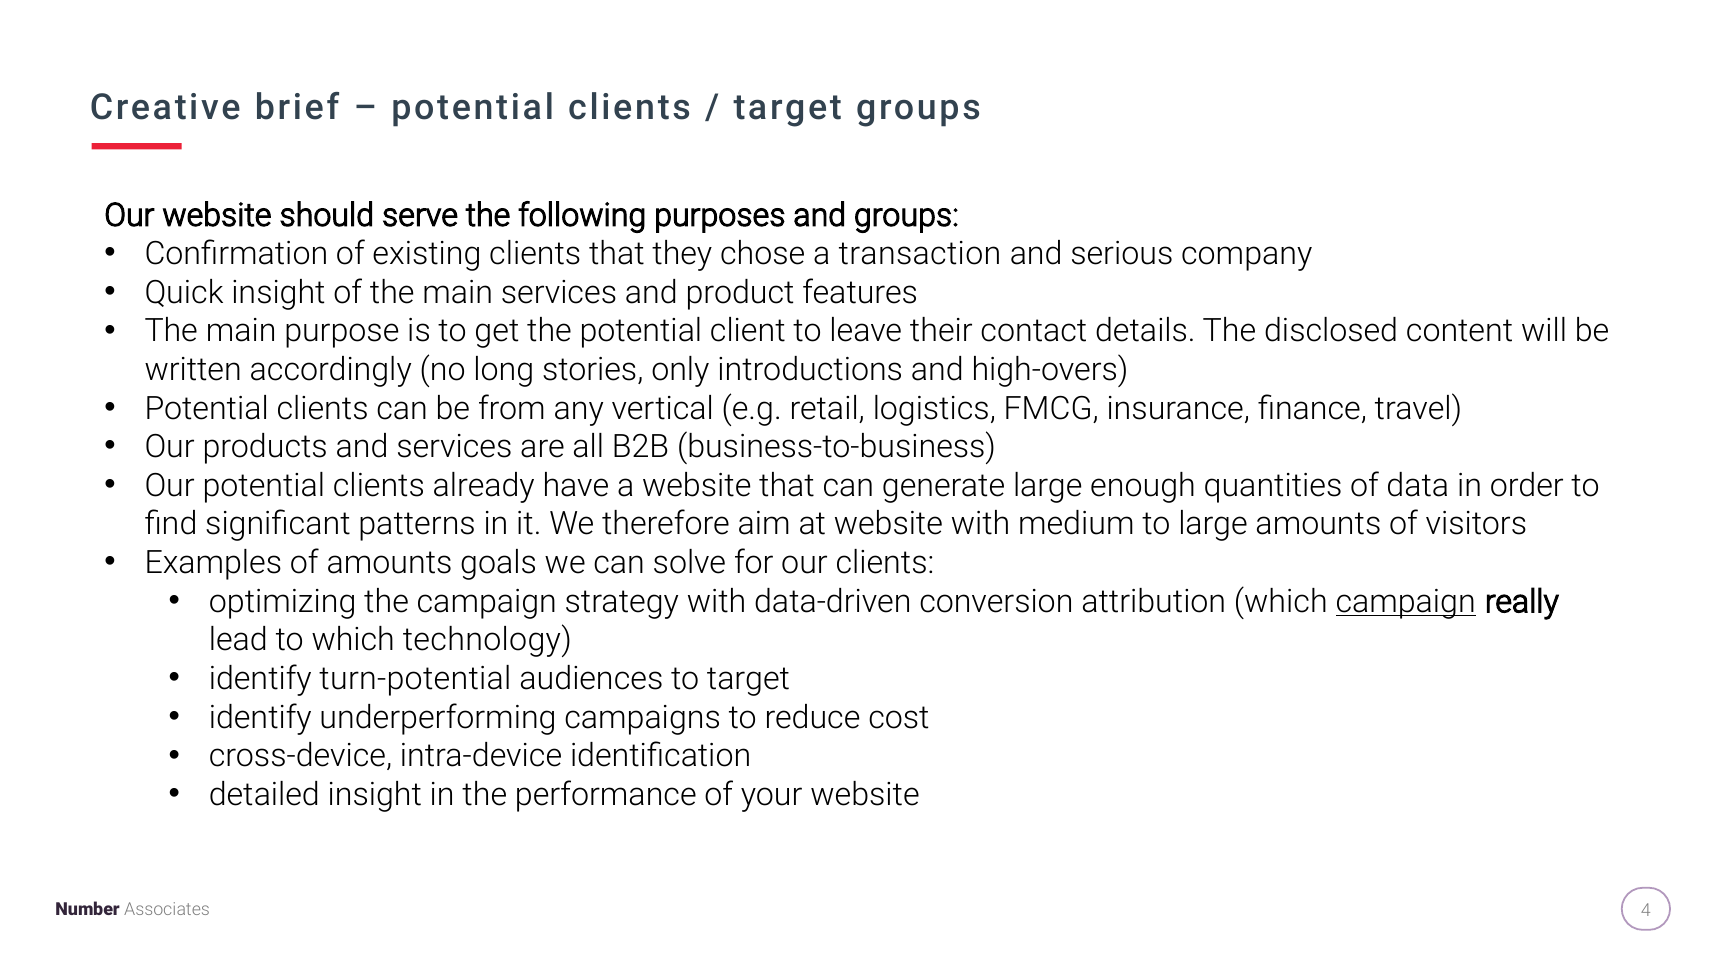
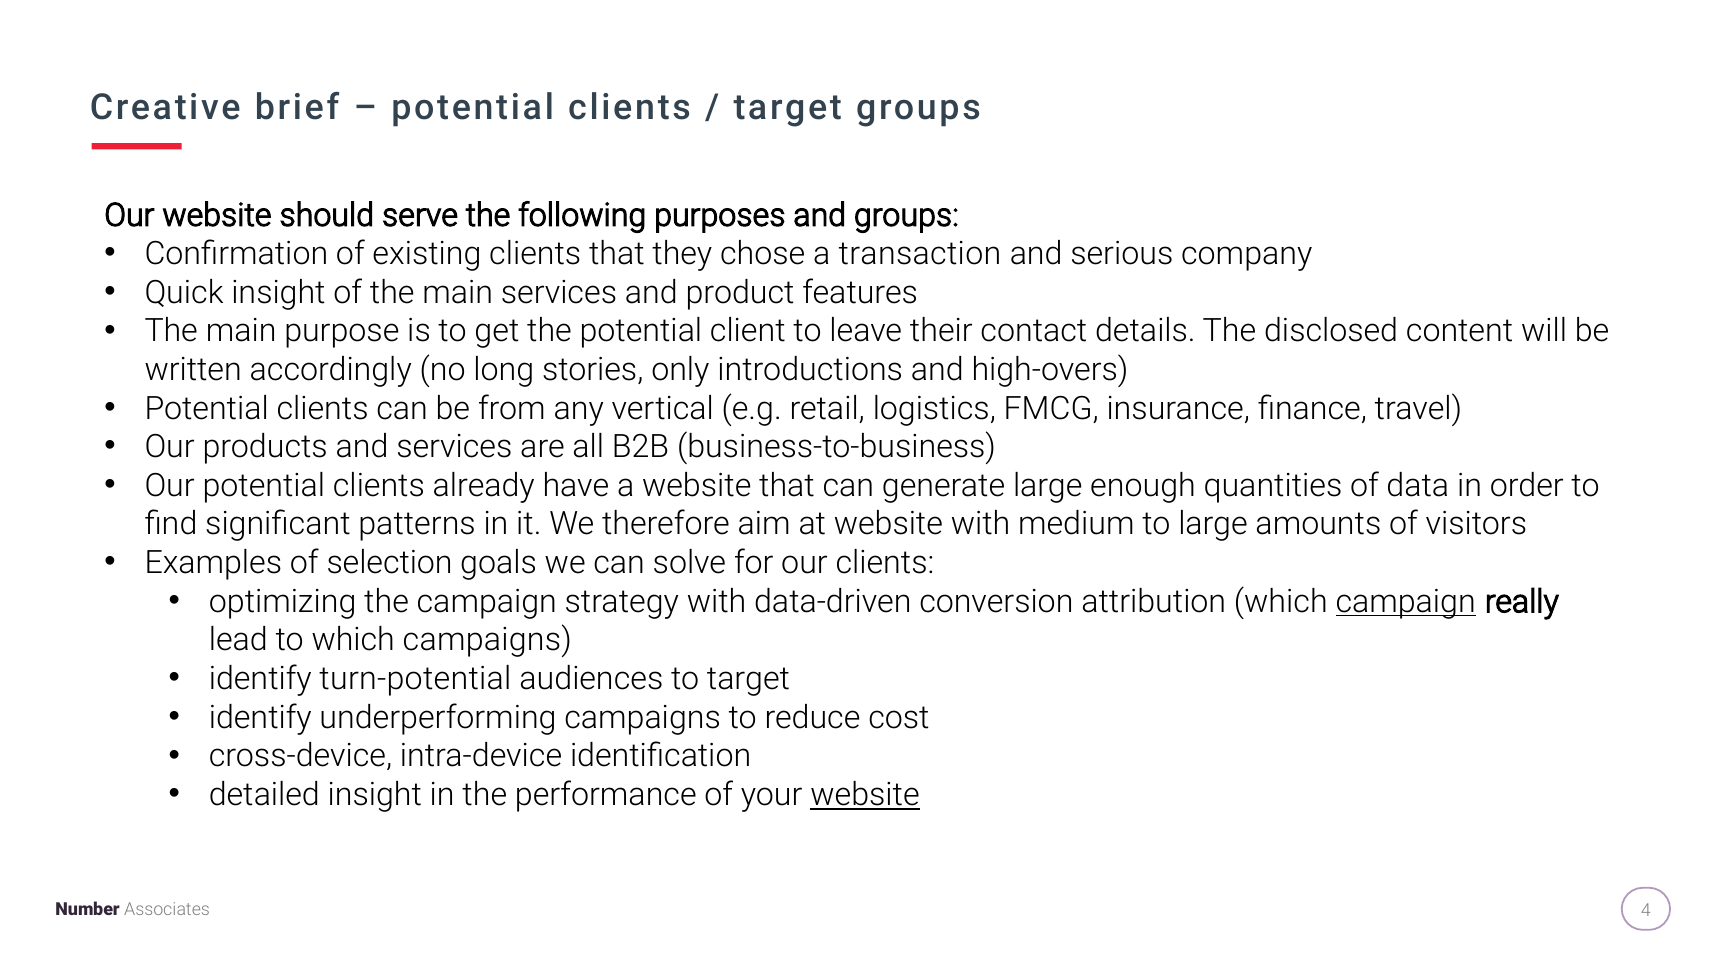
of amounts: amounts -> selection (390, 563)
which technology: technology -> campaigns (487, 640)
website underline: none -> present (865, 795)
